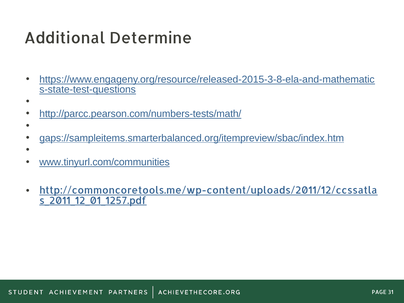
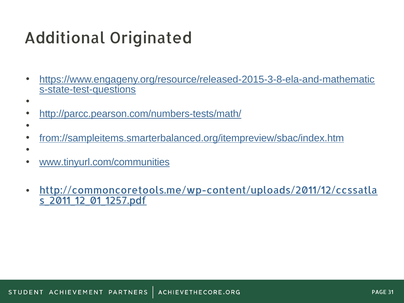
Determine: Determine -> Originated (151, 38)
gaps://sampleitems.smarterbalanced.org/itempreview/sbac/index.htm: gaps://sampleitems.smarterbalanced.org/itempreview/sbac/index.htm -> from://sampleitems.smarterbalanced.org/itempreview/sbac/index.htm (192, 138)
